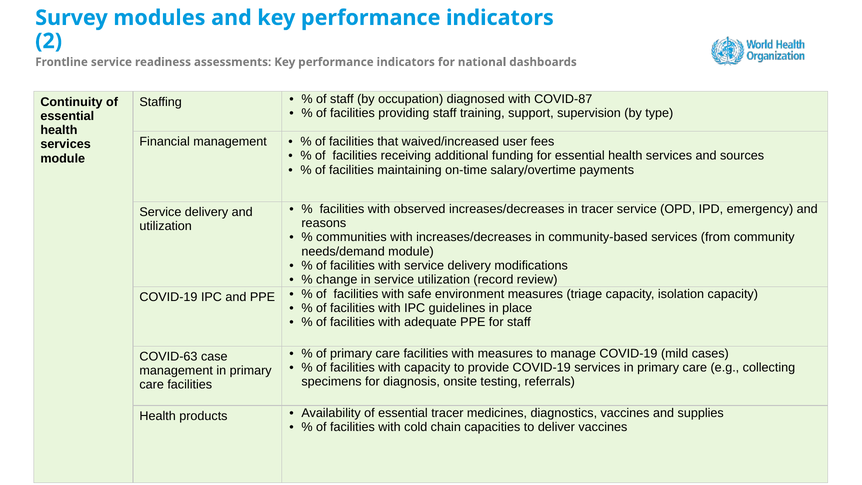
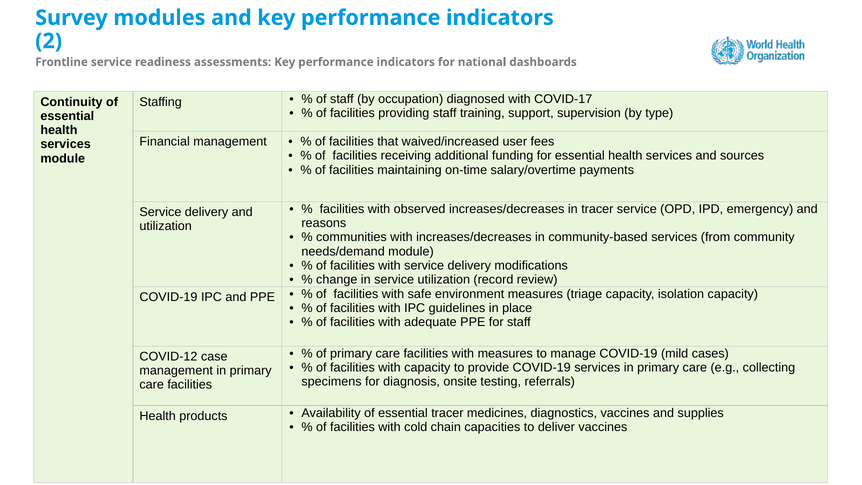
COVID-87: COVID-87 -> COVID-17 (563, 99)
COVID-63: COVID-63 -> COVID-12 (168, 356)
